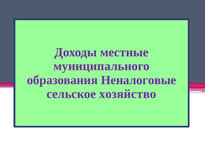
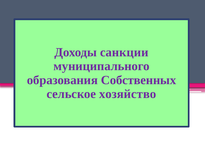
местные: местные -> санкции (124, 52)
Неналоговые: Неналоговые -> Собственных (139, 80)
